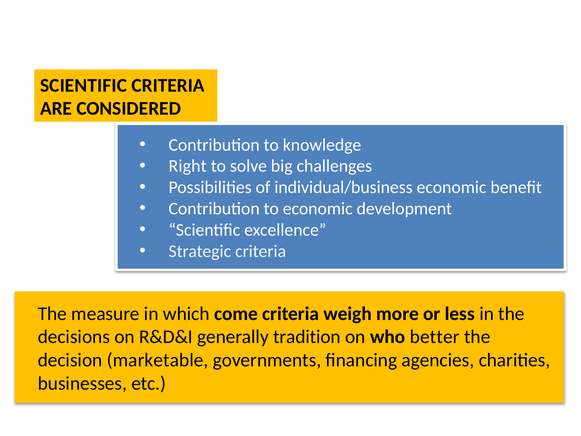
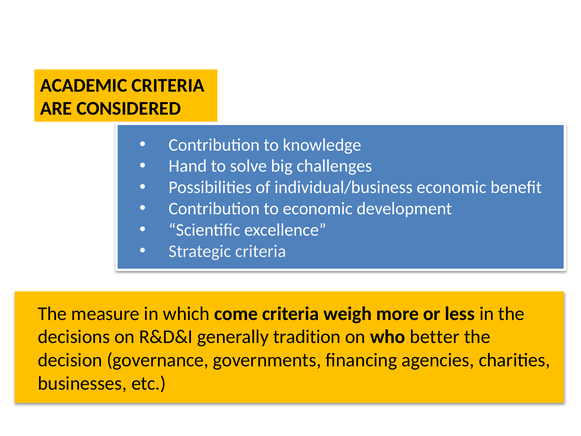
SCIENTIFIC: SCIENTIFIC -> ACADEMIC (84, 85)
Right: Right -> Hand (188, 166)
marketable: marketable -> governance (158, 360)
